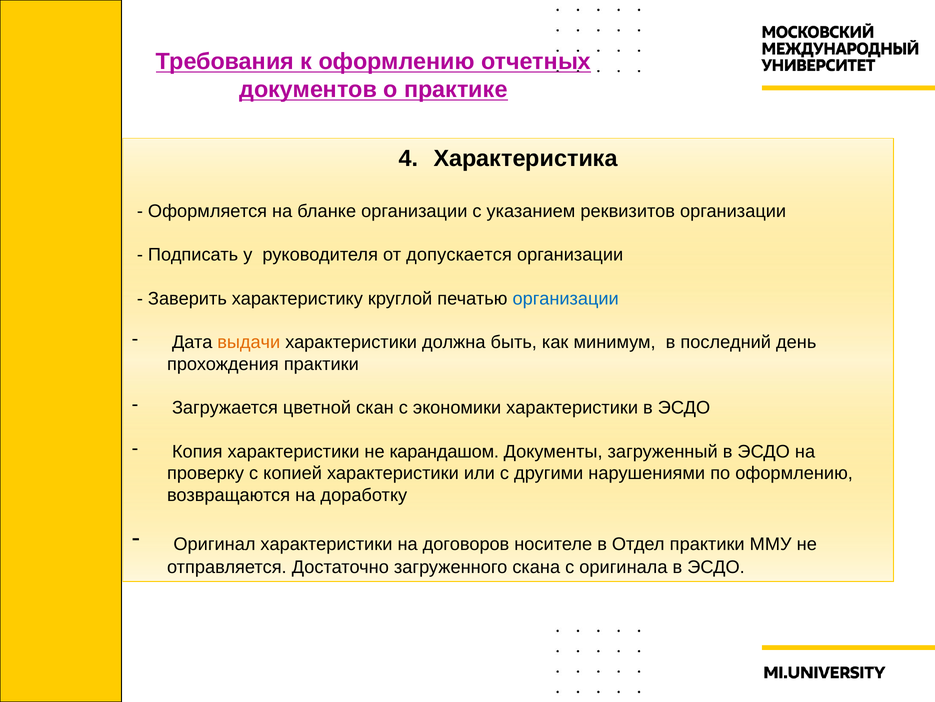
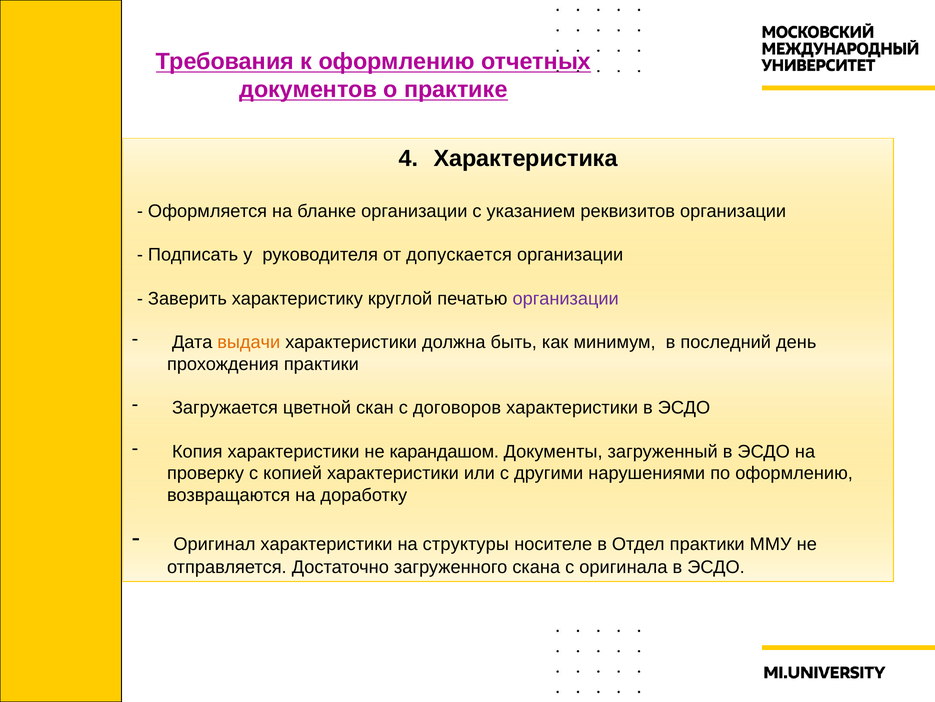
организации colour: blue -> purple (566, 298)
экономики: экономики -> договоров (457, 407)
договоров: договоров -> структуры (466, 544)
